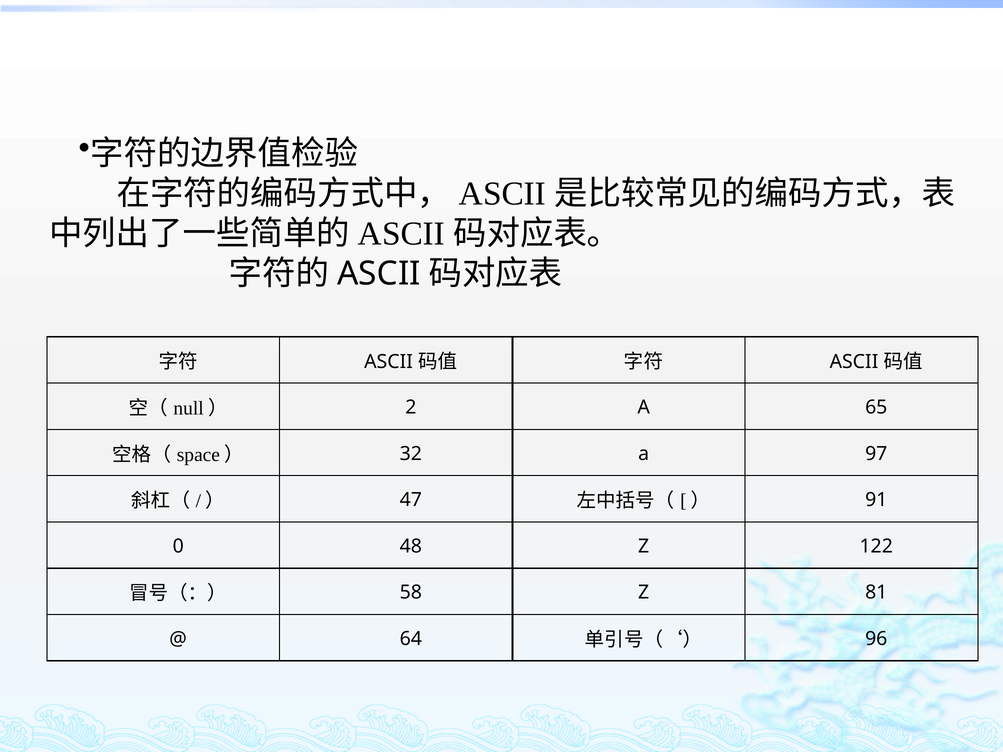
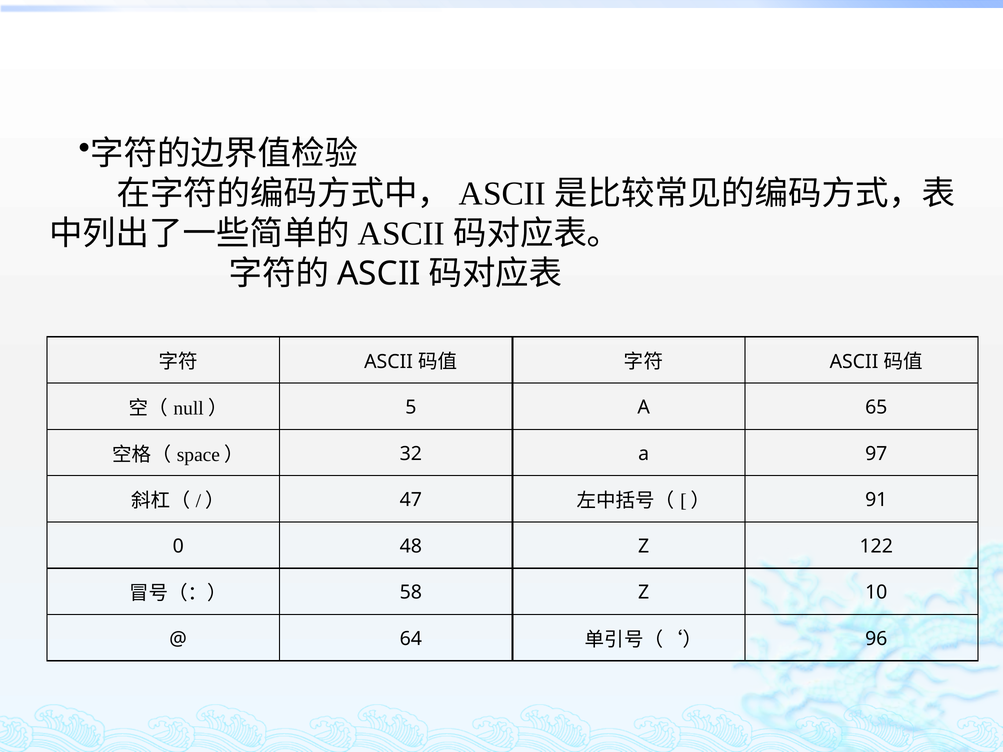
2: 2 -> 5 (411, 408)
81: 81 -> 10 (876, 593)
